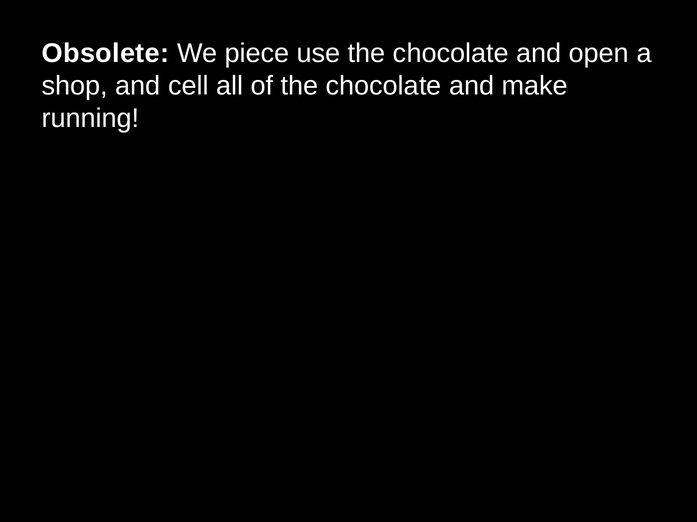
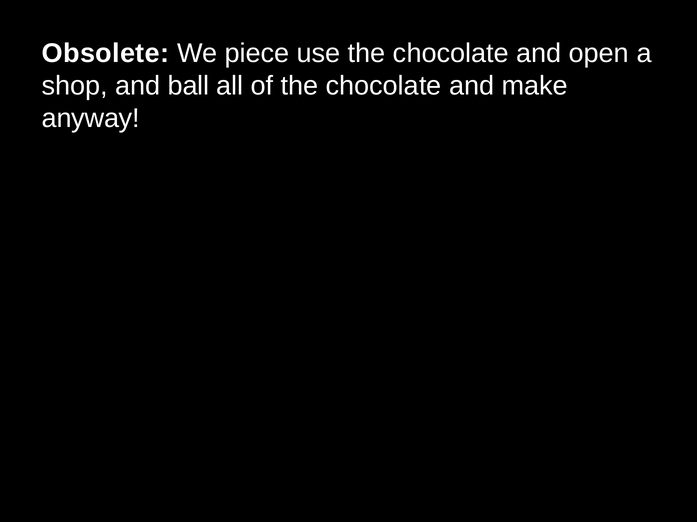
cell: cell -> ball (189, 86)
running: running -> anyway (91, 119)
